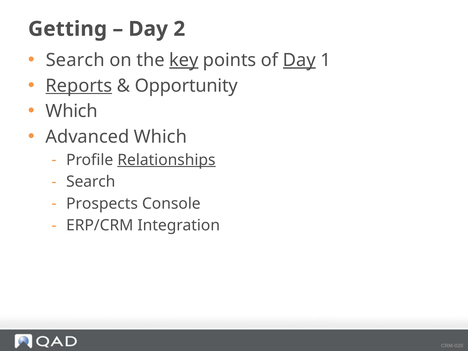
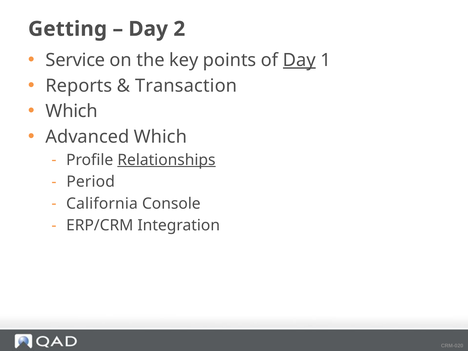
Search: Search -> Service (75, 60)
key underline: present -> none (184, 60)
Reports underline: present -> none (79, 86)
Opportunity: Opportunity -> Transaction (186, 86)
Search: Search -> Period (91, 182)
Prospects: Prospects -> California (102, 204)
